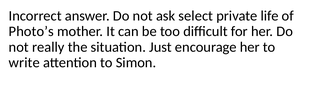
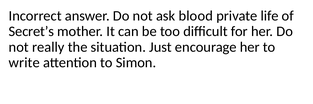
select: select -> blood (196, 16)
Photo’s: Photo’s -> Secret’s (31, 31)
